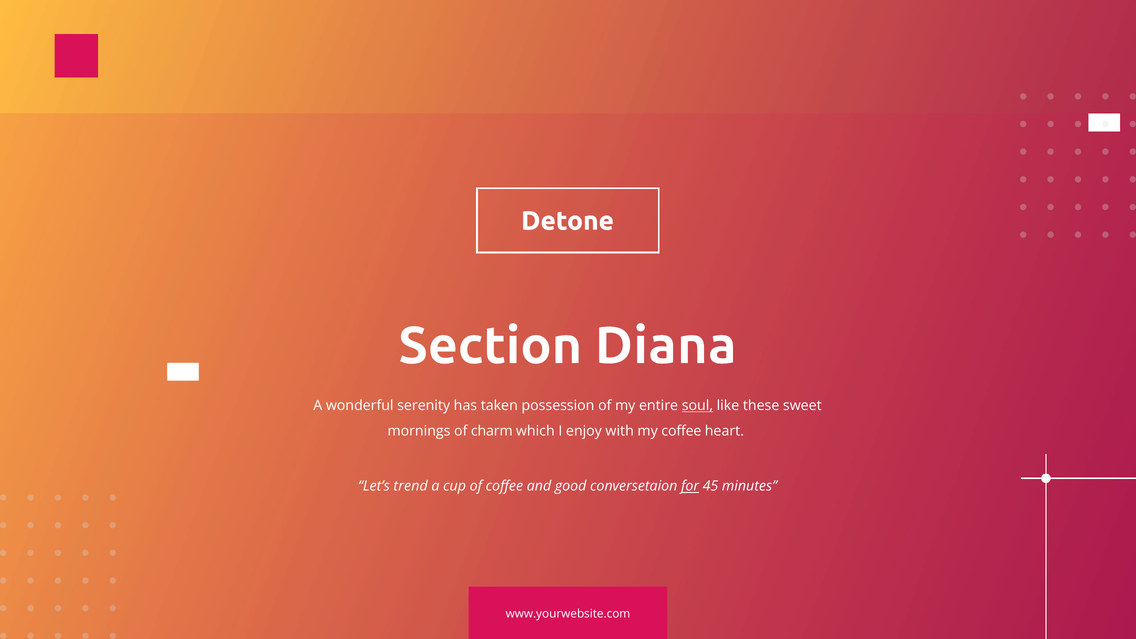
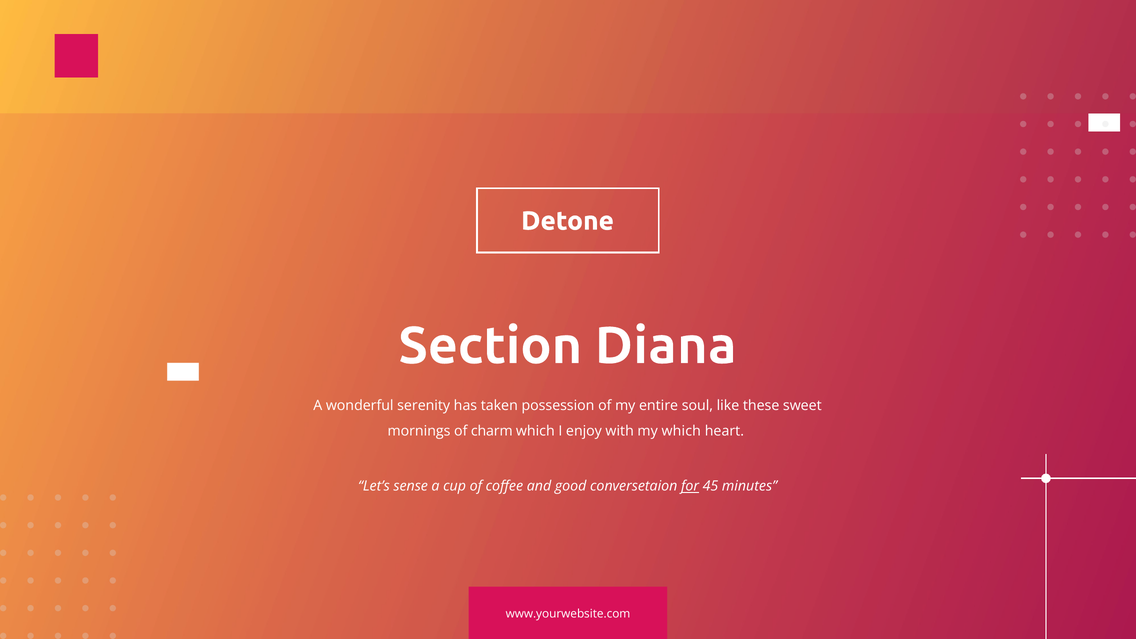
soul underline: present -> none (697, 406)
my coffee: coffee -> which (681, 431)
trend: trend -> sense (411, 486)
